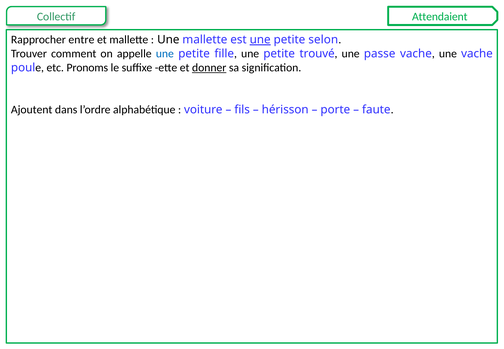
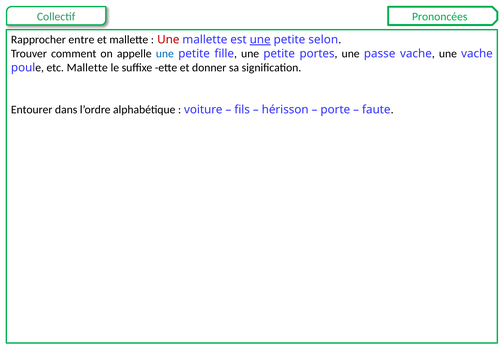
Attendaient: Attendaient -> Prononcées (440, 17)
Une colour: black -> red (168, 40)
trouvé: trouvé -> portes (317, 54)
etc Pronoms: Pronoms -> Mallette (87, 68)
donner underline: present -> none (209, 68)
Ajoutent: Ajoutent -> Entourer (32, 110)
